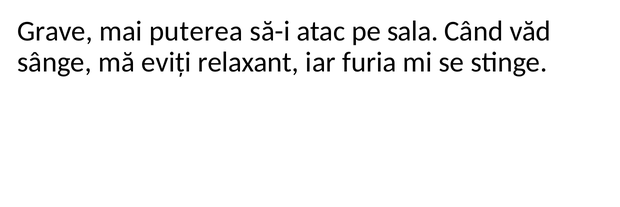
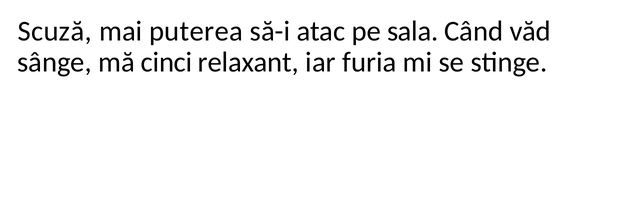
Grave: Grave -> Scuză (55, 31)
eviți: eviți -> cinci (167, 62)
